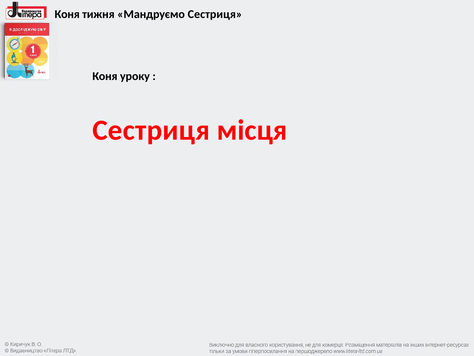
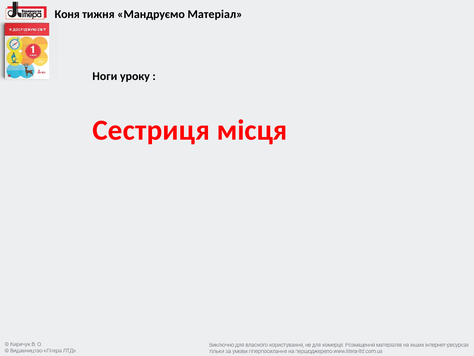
Мандруємо Сестриця: Сестриця -> Матеріал (215, 14)
Коня: Коня -> Ноги (105, 76)
